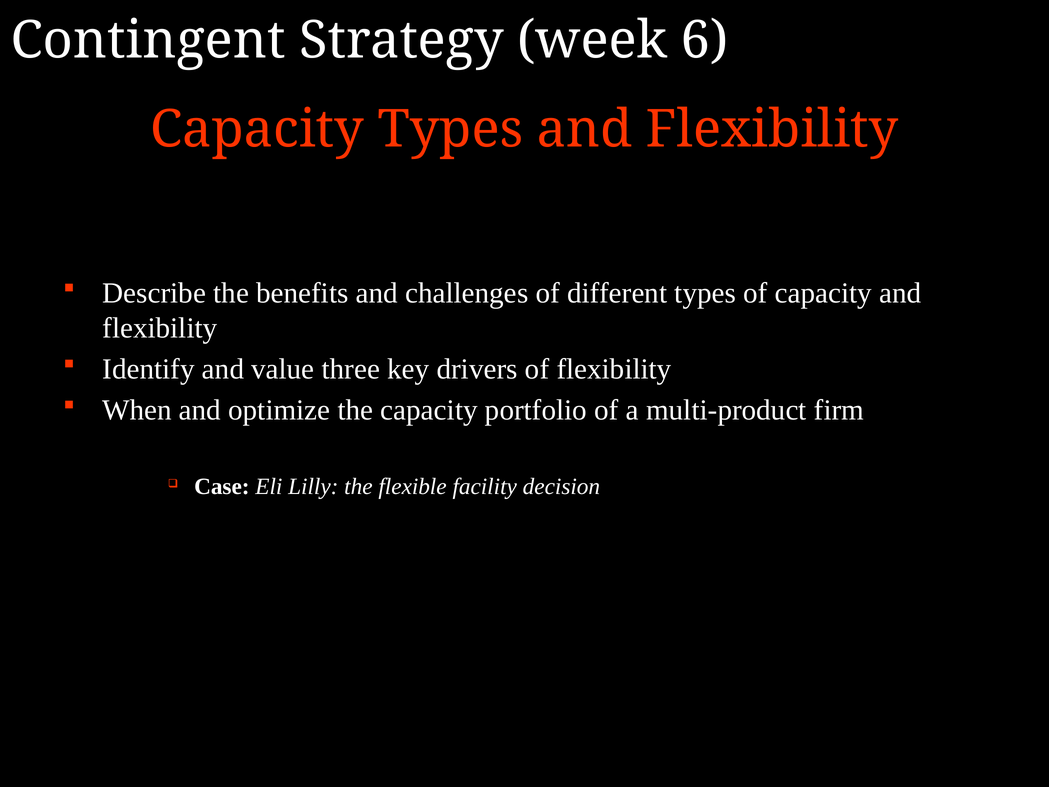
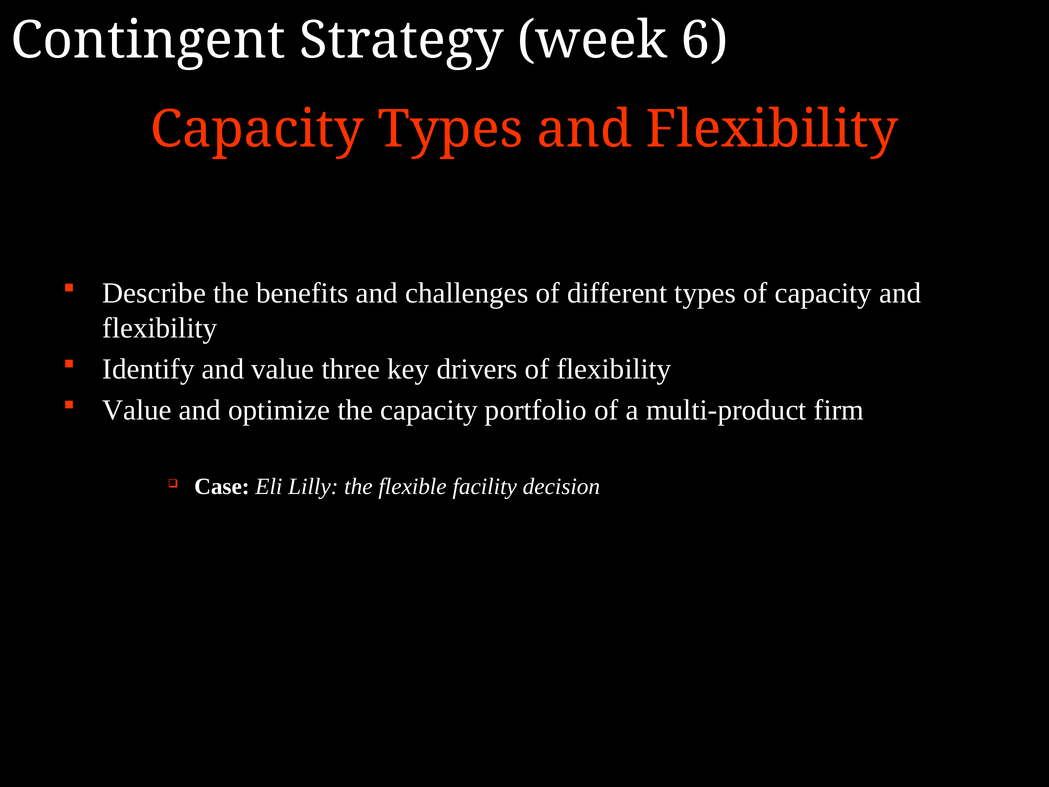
When: When -> Value (137, 410)
